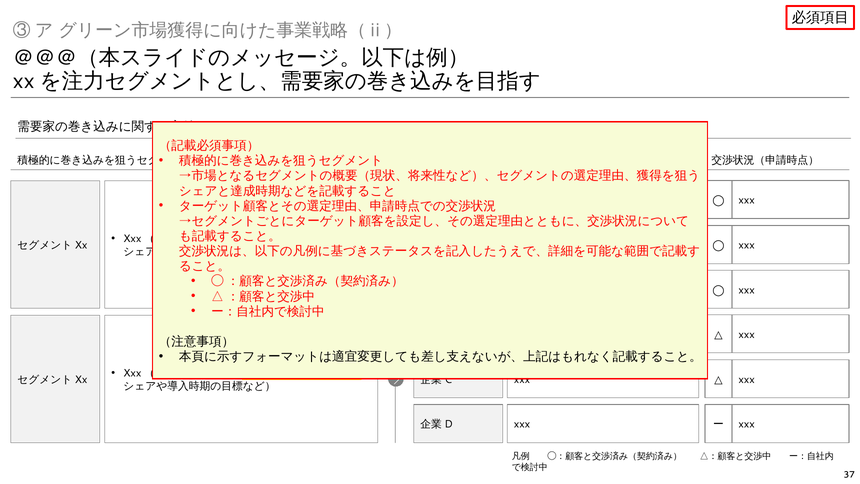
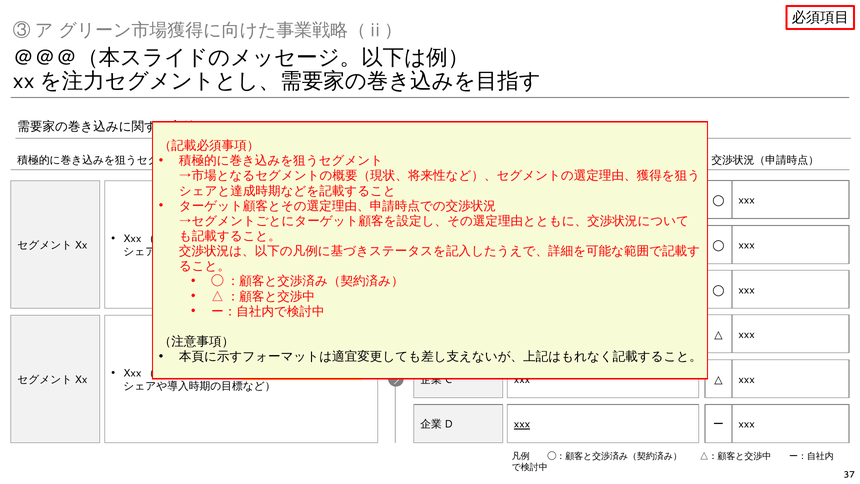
xxx underline: none -> present (522, 424)
